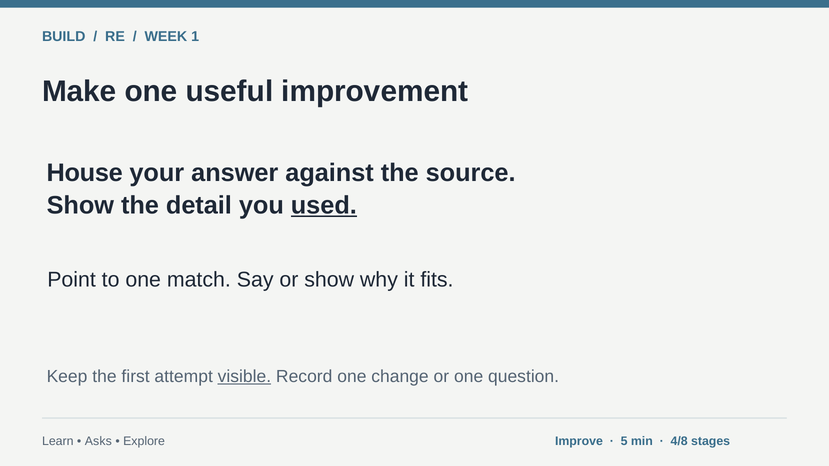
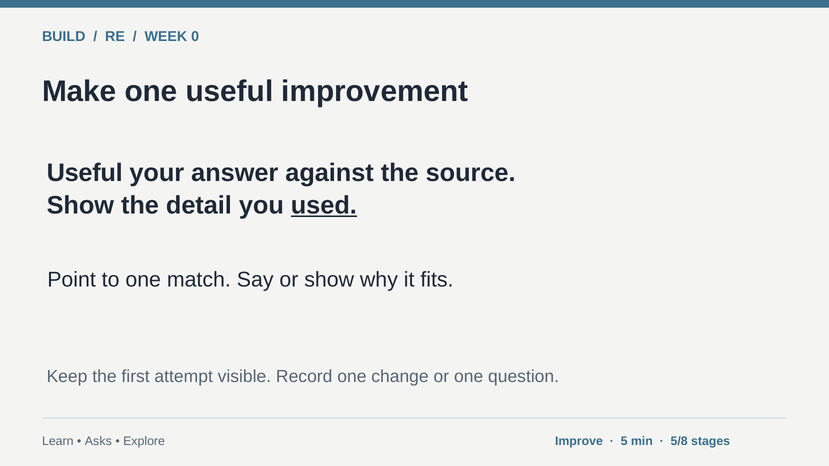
1: 1 -> 0 (195, 37)
House: House -> Useful (85, 173)
visible underline: present -> none (244, 377)
4/8: 4/8 -> 5/8 (679, 441)
